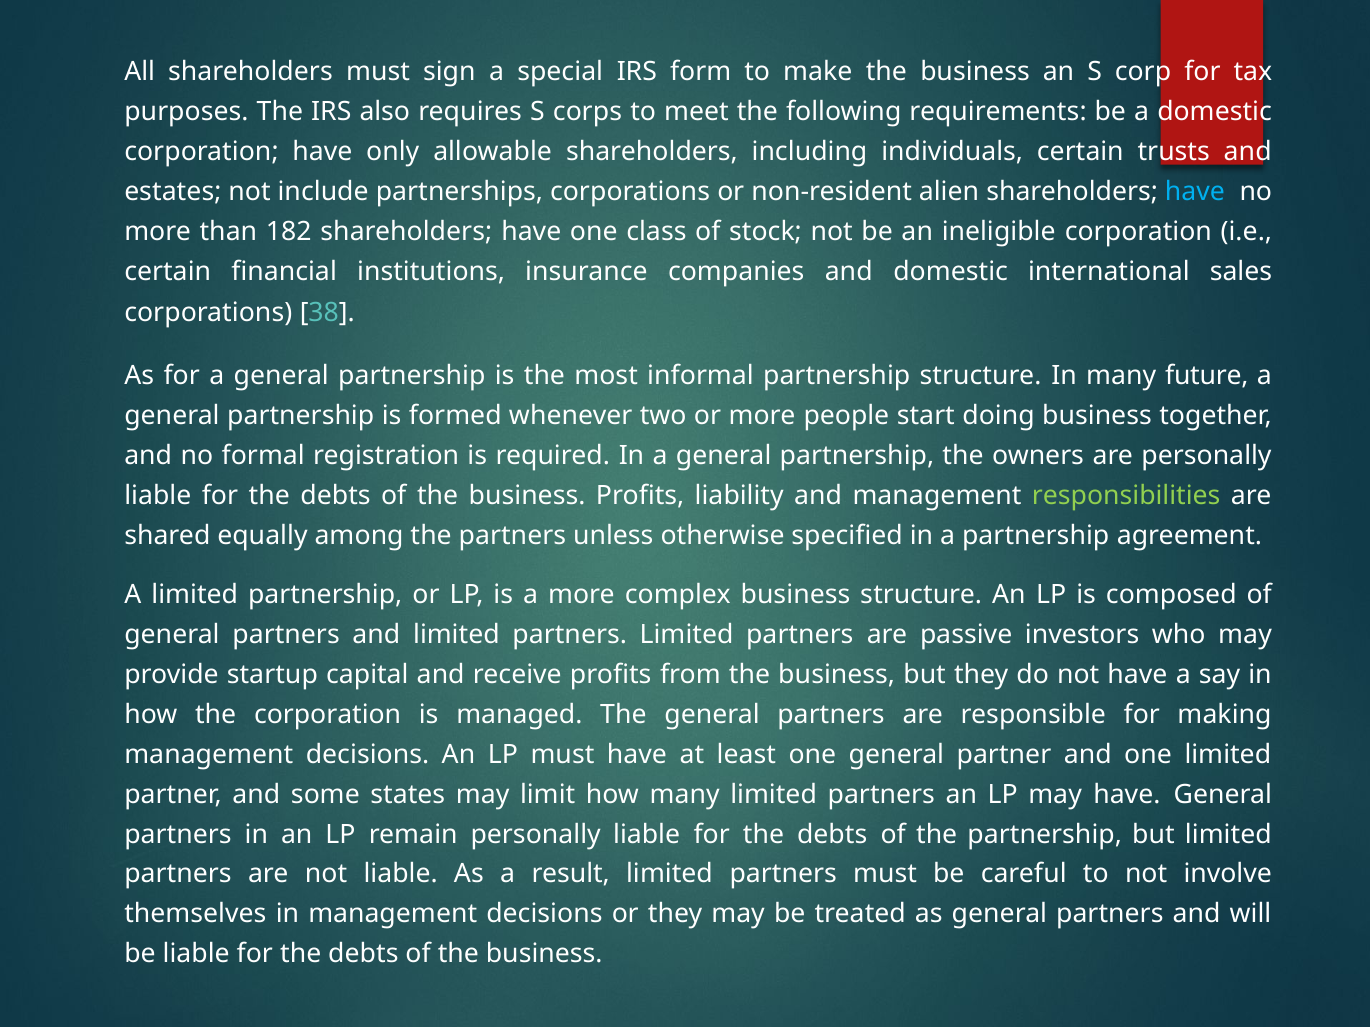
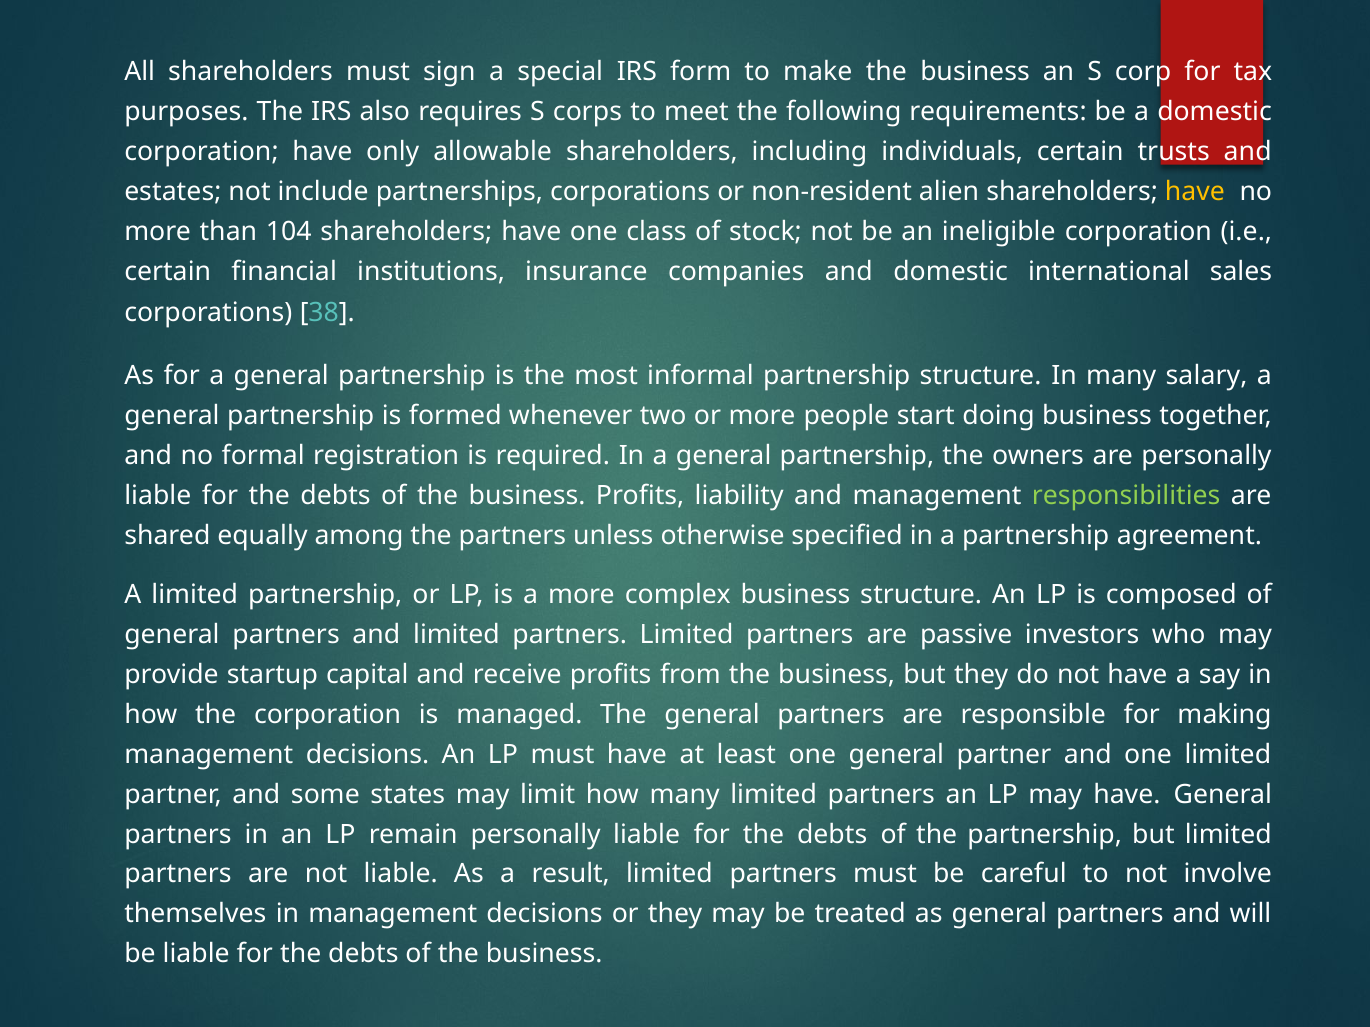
have colour: light blue -> yellow (1195, 192)
182: 182 -> 104 (289, 232)
future: future -> salary (1207, 376)
